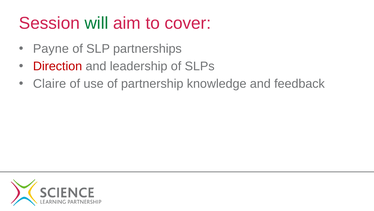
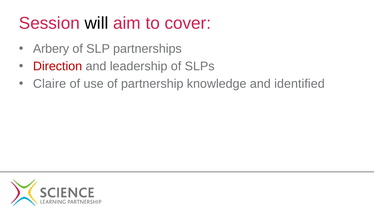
will colour: green -> black (97, 23)
Payne: Payne -> Arbery (51, 49)
feedback: feedback -> identified (299, 84)
